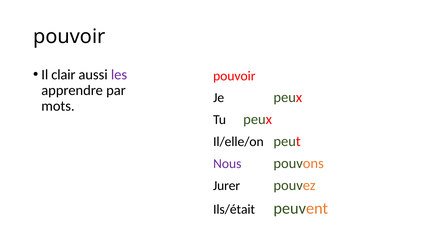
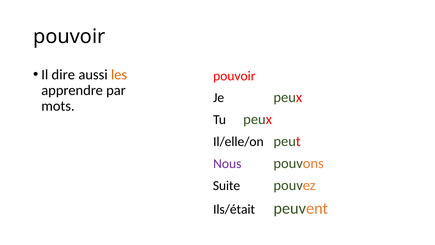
clair: clair -> dire (63, 75)
les colour: purple -> orange (119, 75)
Jurer: Jurer -> Suite (227, 185)
